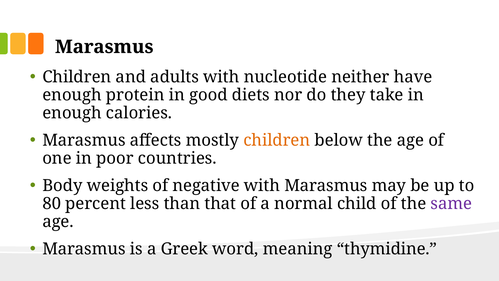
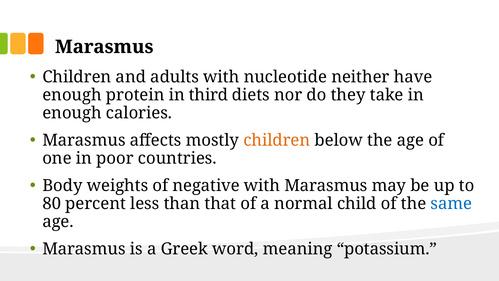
good: good -> third (209, 95)
same colour: purple -> blue (451, 203)
thymidine: thymidine -> potassium (387, 249)
